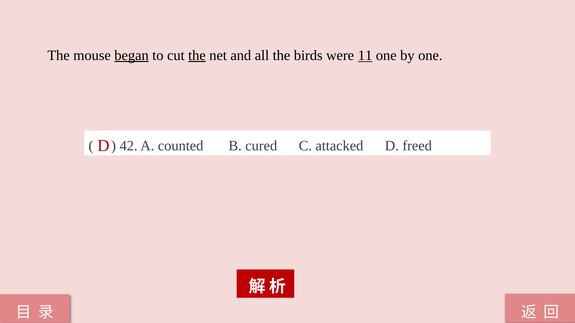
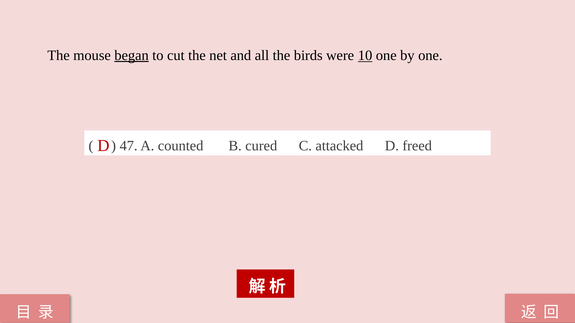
the underline: present -> none (197, 55)
11: 11 -> 10 (365, 55)
42: 42 -> 47 (129, 146)
